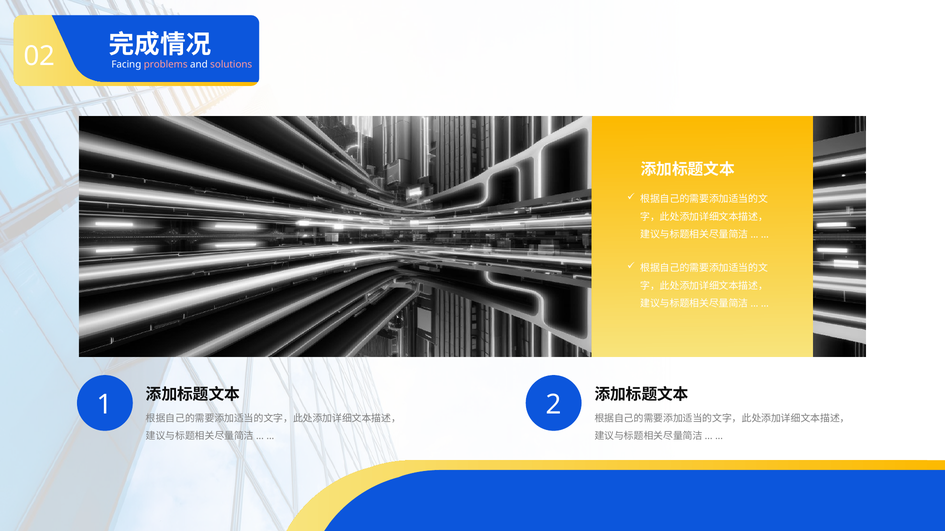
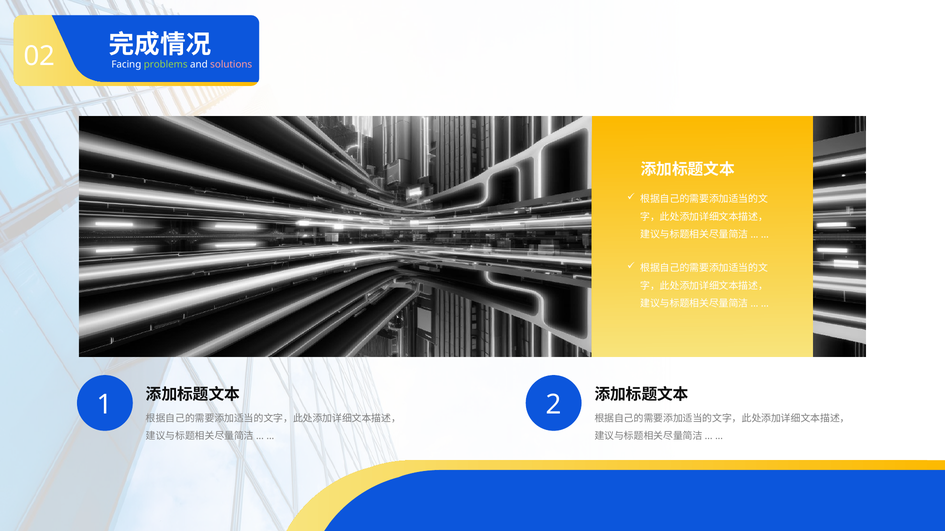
problems colour: pink -> light green (166, 64)
